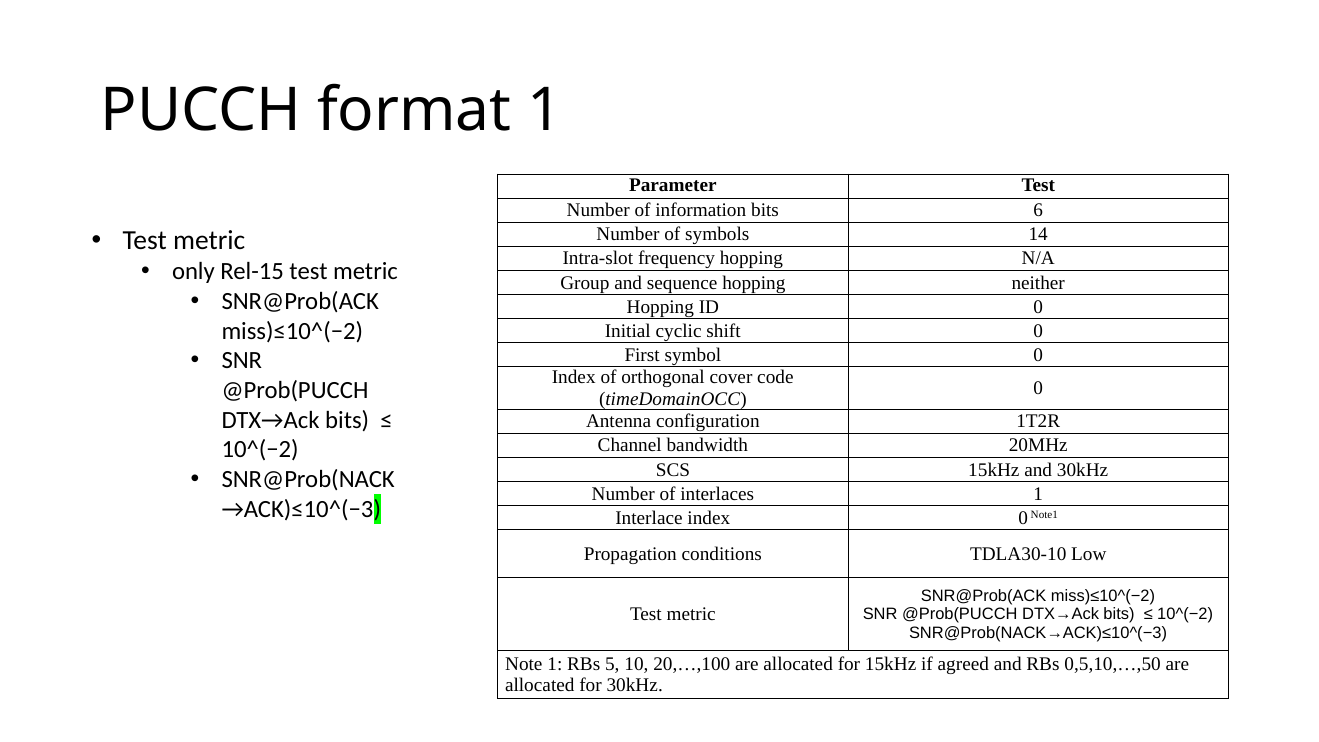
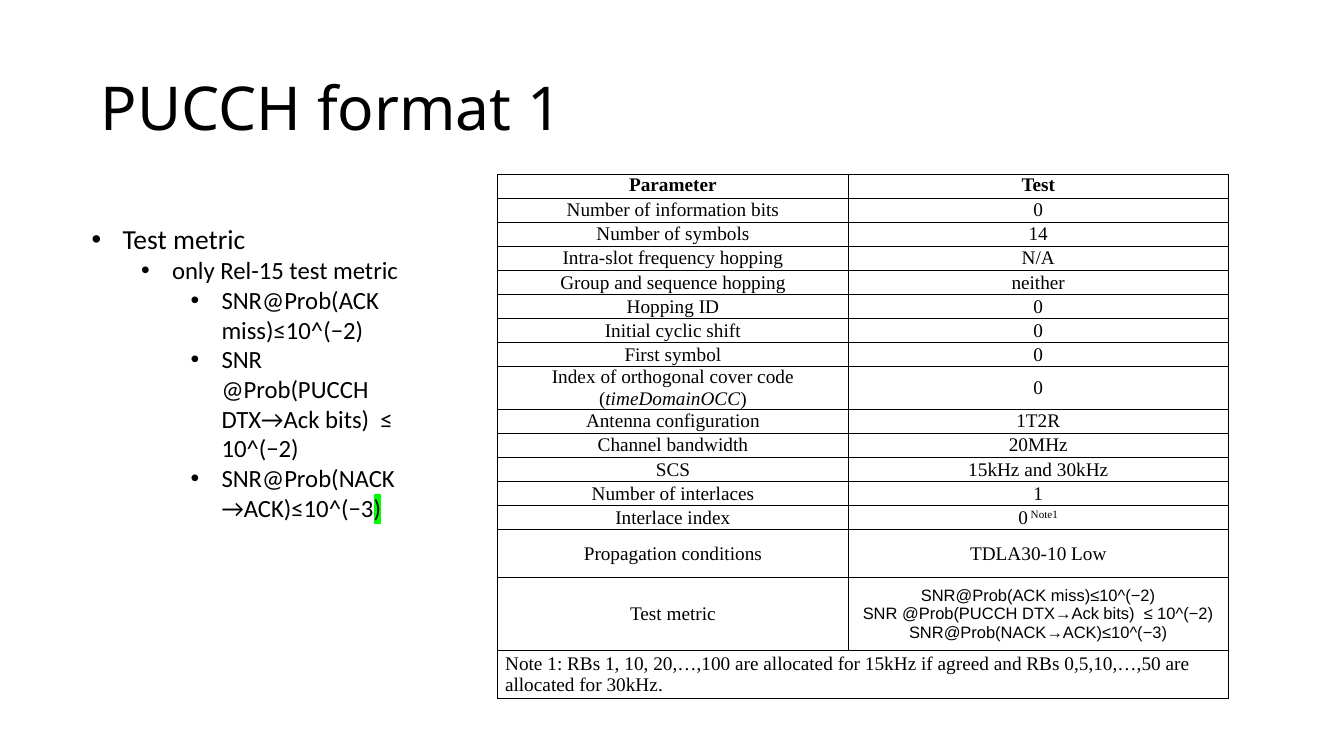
bits 6: 6 -> 0 (1038, 210)
RBs 5: 5 -> 1 (612, 664)
